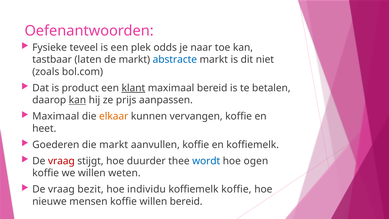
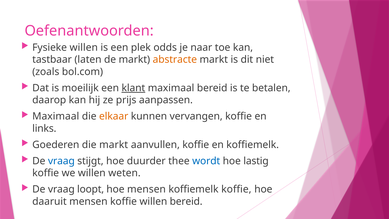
Fysieke teveel: teveel -> willen (84, 47)
abstracte colour: blue -> orange (175, 60)
product: product -> moeilijk (80, 88)
kan underline: present -> none (77, 100)
heet: heet -> links (44, 128)
vraag colour: red -> blue (61, 161)
ogen: ogen -> lastig (256, 161)
bezit: bezit -> loopt (91, 189)
hoe individu: individu -> mensen (146, 189)
nieuwe: nieuwe -> daaruit (49, 201)
